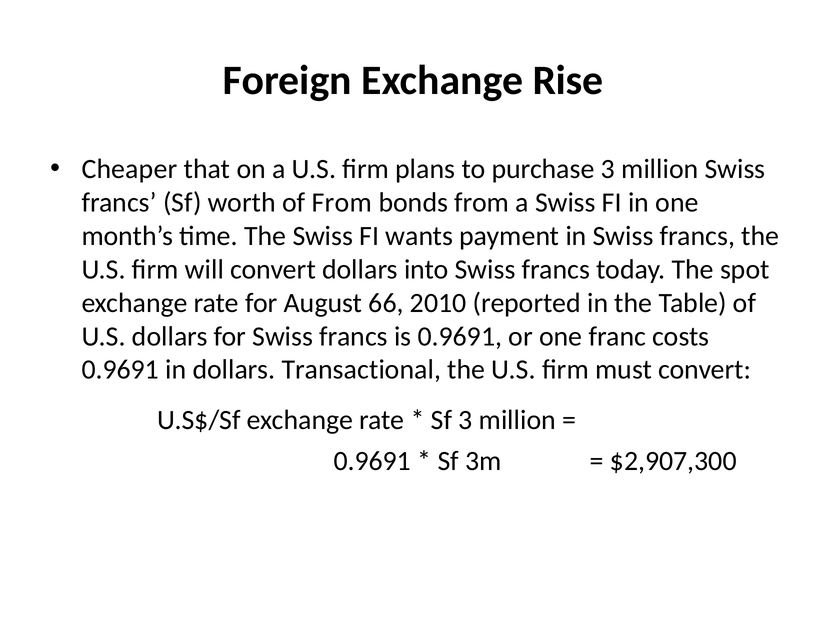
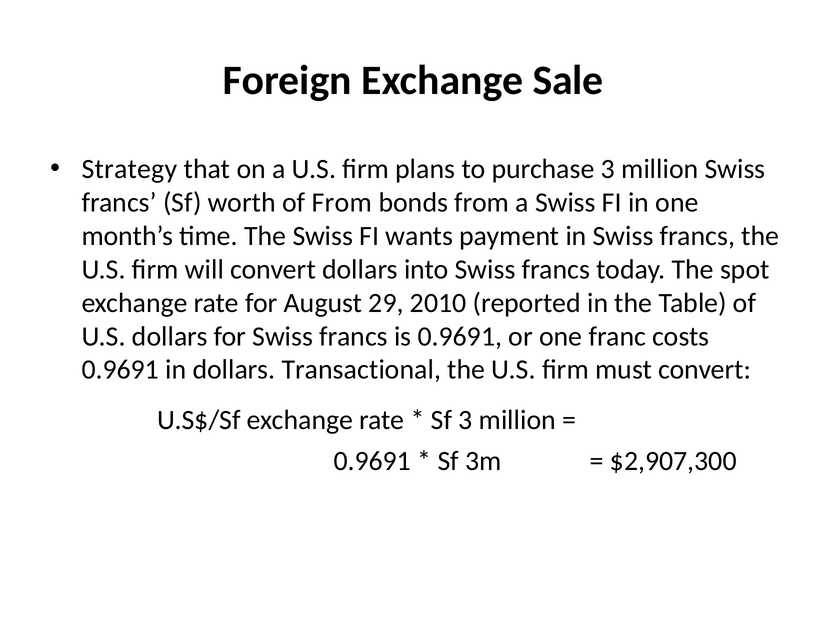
Rise: Rise -> Sale (568, 80)
Cheaper: Cheaper -> Strategy (129, 169)
66: 66 -> 29 (386, 303)
